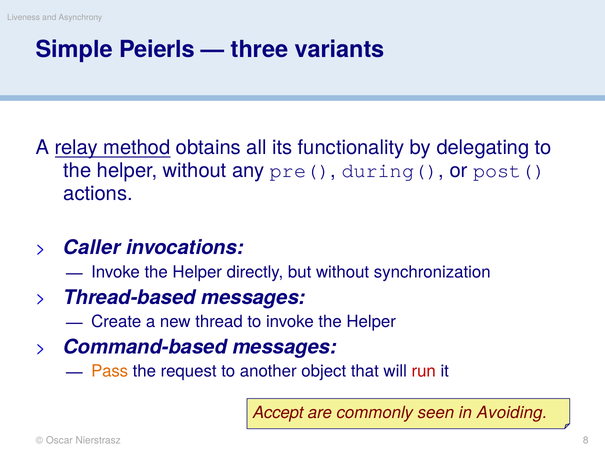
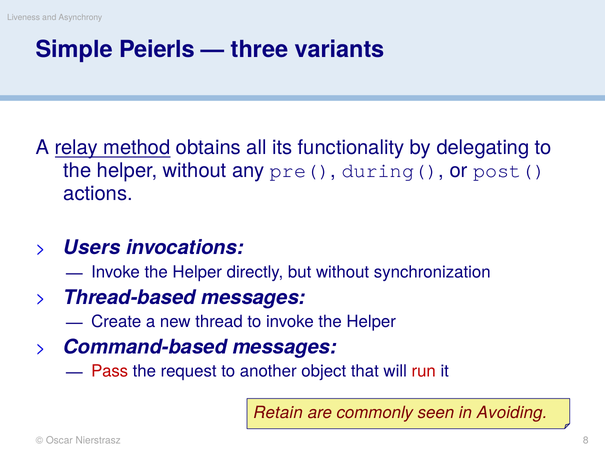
Caller: Caller -> Users (92, 248)
Pass colour: orange -> red (110, 371)
Accept: Accept -> Retain (278, 413)
